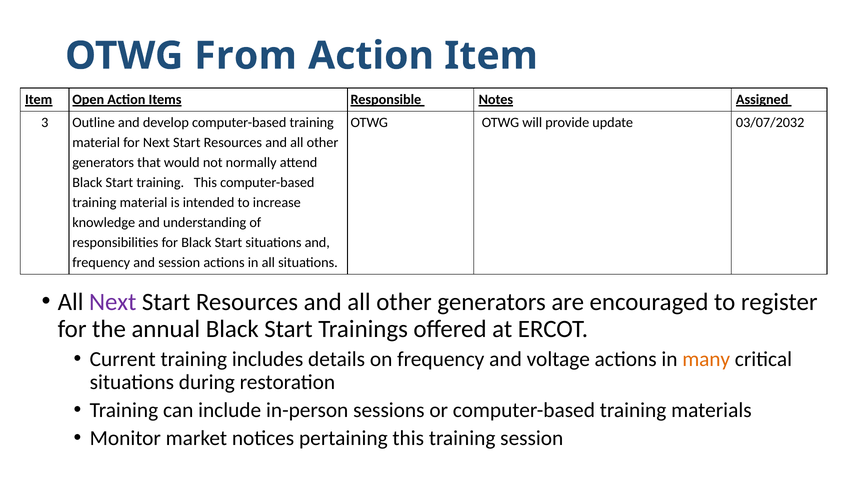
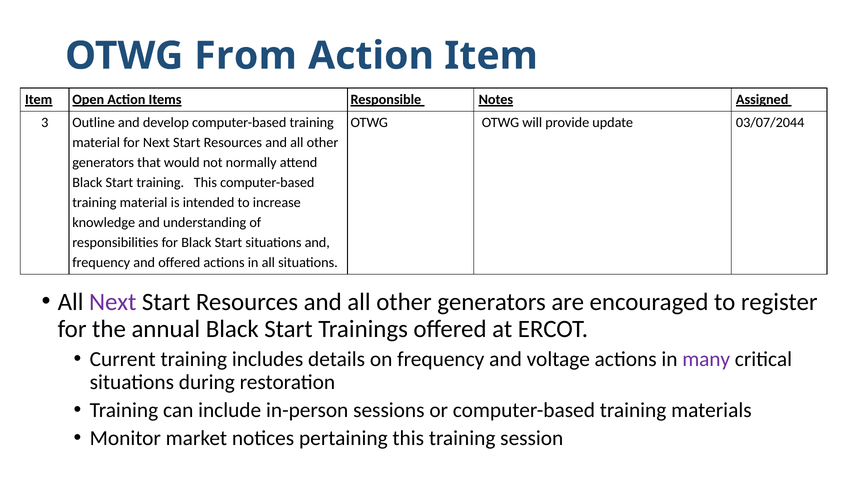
03/07/2032: 03/07/2032 -> 03/07/2044 (770, 123)
and session: session -> offered (179, 263)
many colour: orange -> purple (706, 359)
